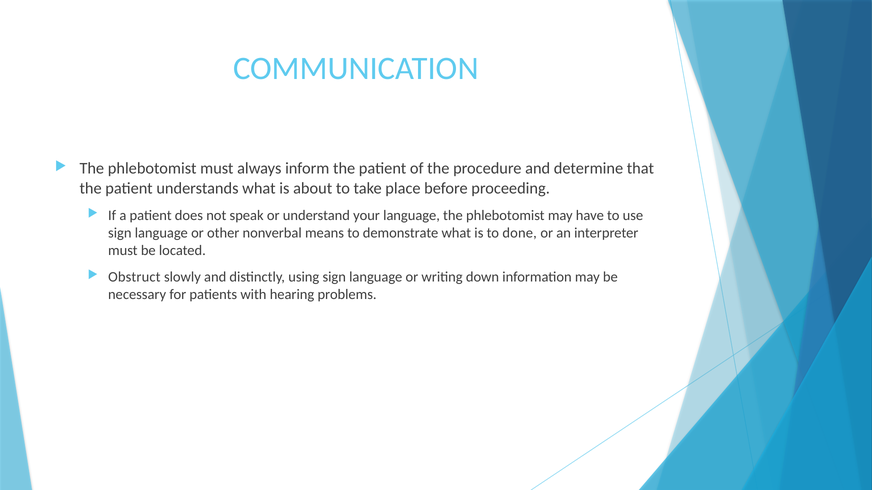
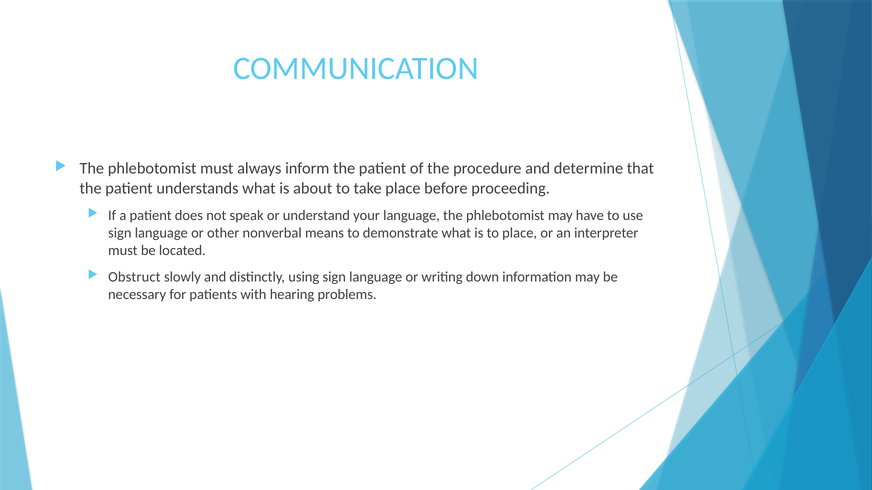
to done: done -> place (520, 233)
